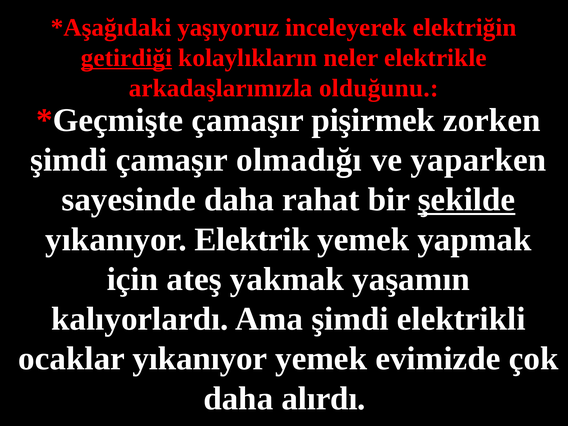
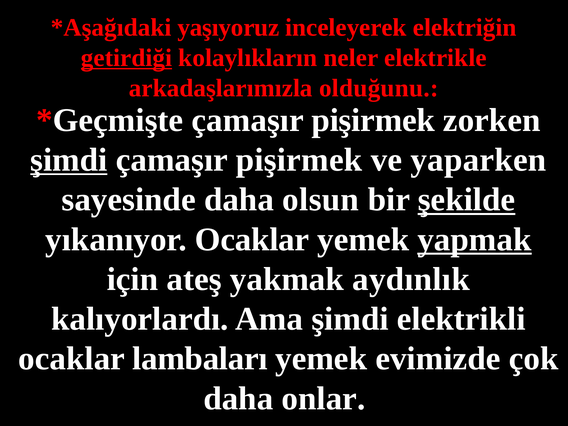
şimdi underline: none -> present (69, 160)
olmadığı: olmadığı -> pişirmek (299, 160)
rahat: rahat -> olsun (321, 200)
yıkanıyor Elektrik: Elektrik -> Ocaklar (252, 239)
yapmak underline: none -> present (474, 239)
yaşamın: yaşamın -> aydınlık (411, 279)
ocaklar yıkanıyor: yıkanıyor -> lambaları (200, 359)
alırdı: alırdı -> onlar (323, 398)
